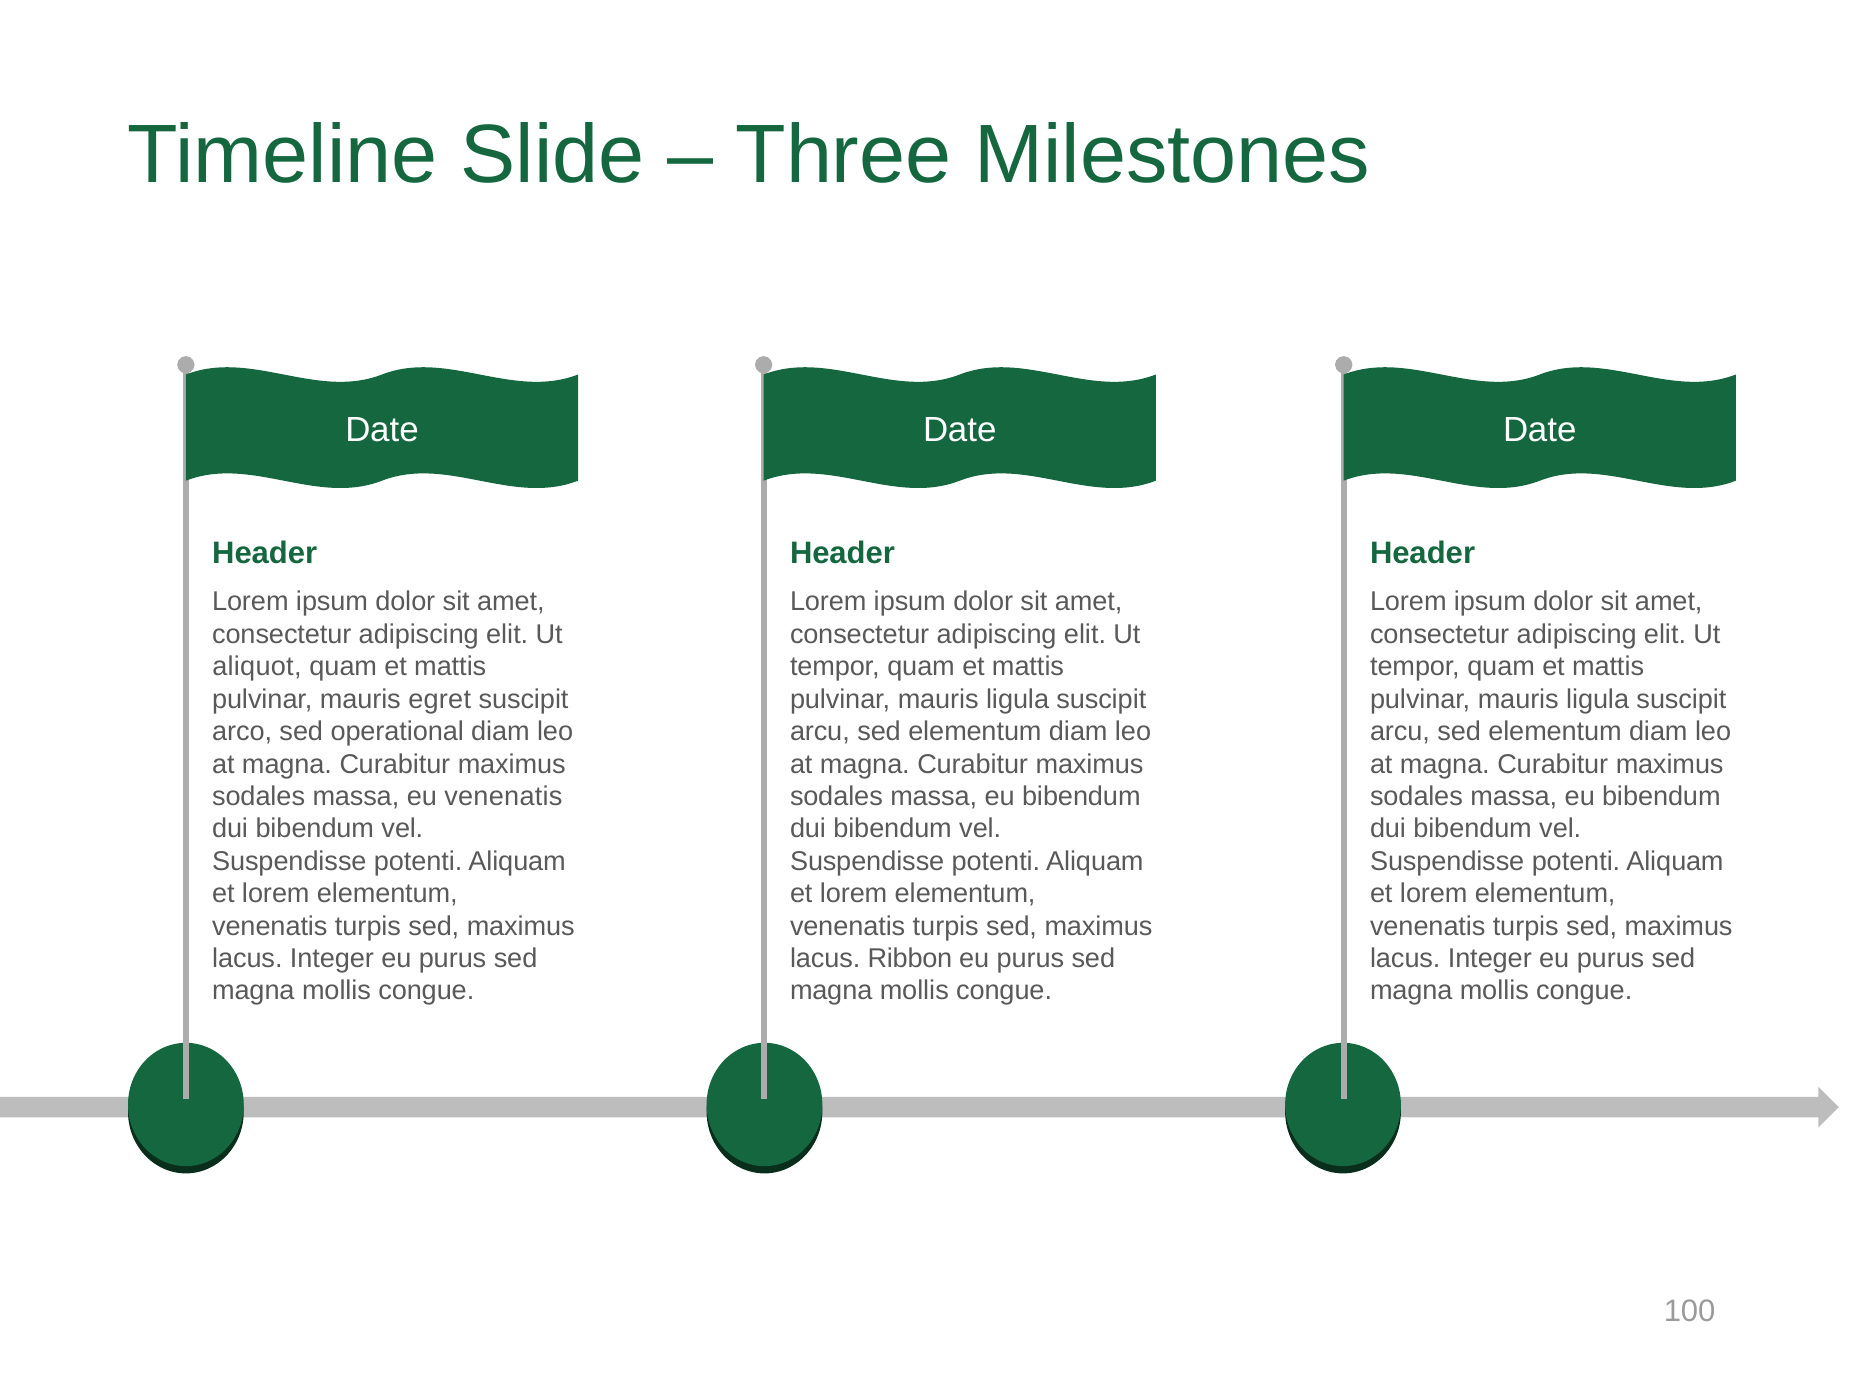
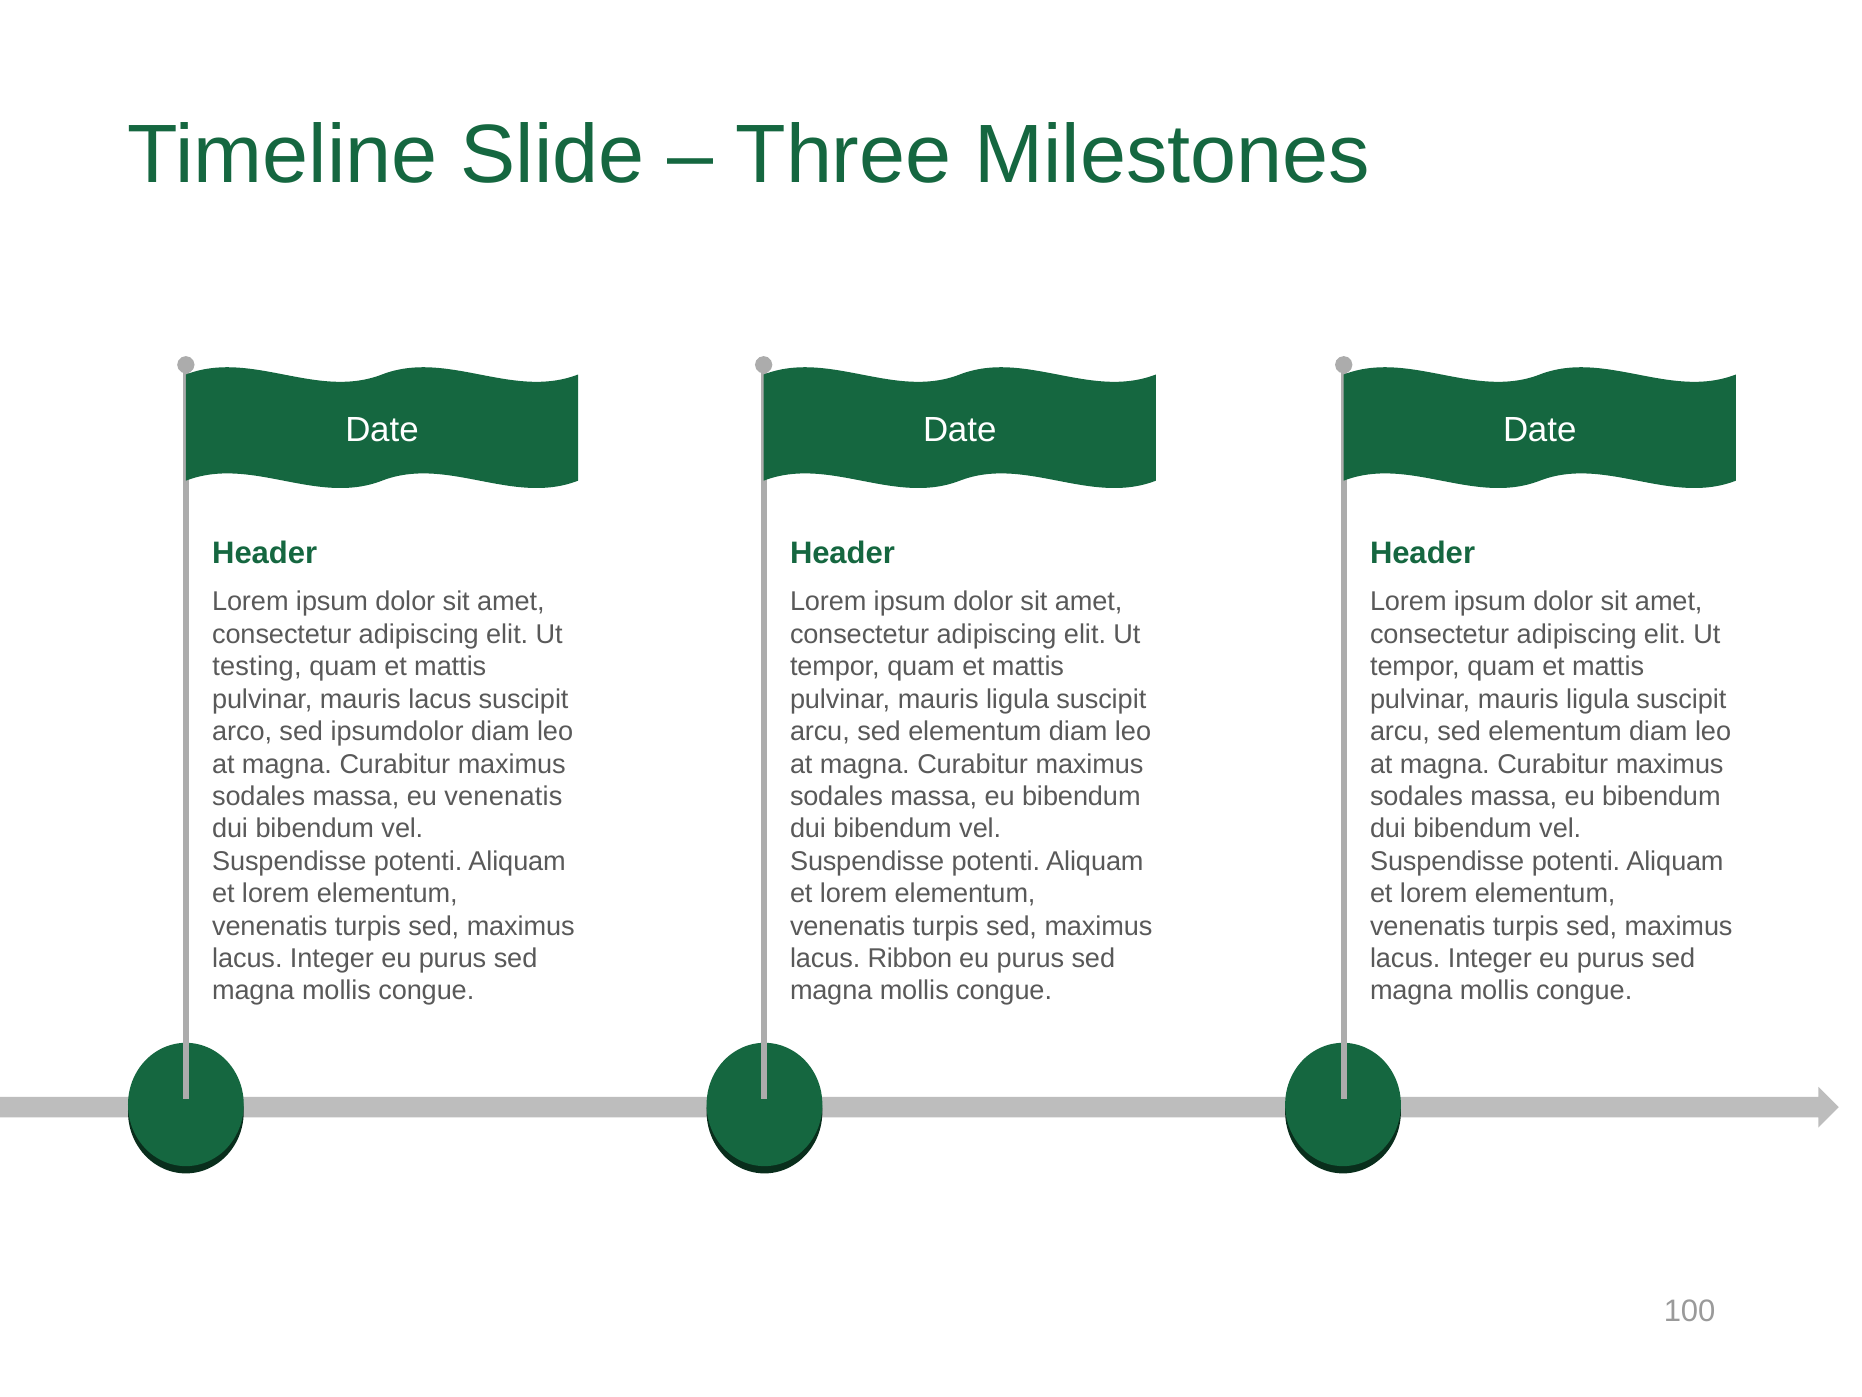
aliquot: aliquot -> testing (257, 667)
mauris egret: egret -> lacus (440, 699)
operational: operational -> ipsumdolor (397, 731)
